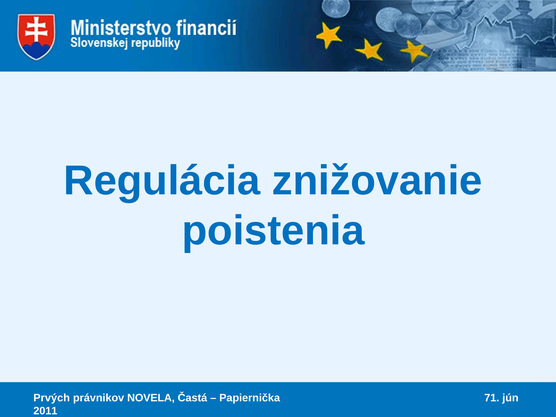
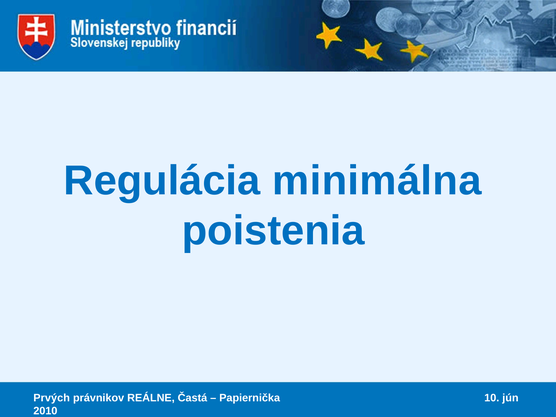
znižovanie: znižovanie -> minimálna (377, 181)
NOVELA: NOVELA -> REÁLNE (151, 398)
71: 71 -> 10 (492, 398)
2011: 2011 -> 2010 (45, 411)
